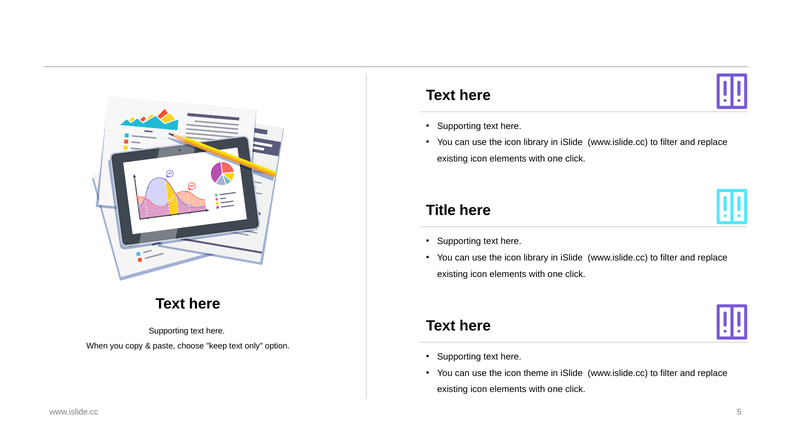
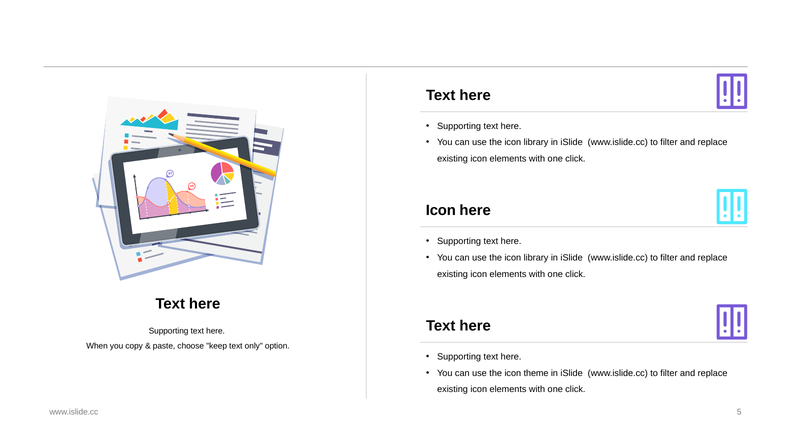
Title: Title -> Icon (441, 210)
